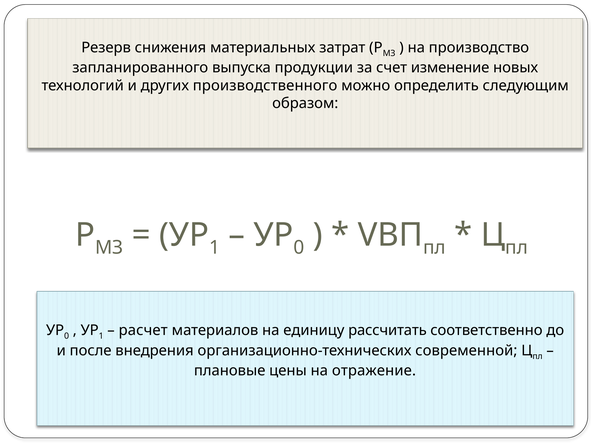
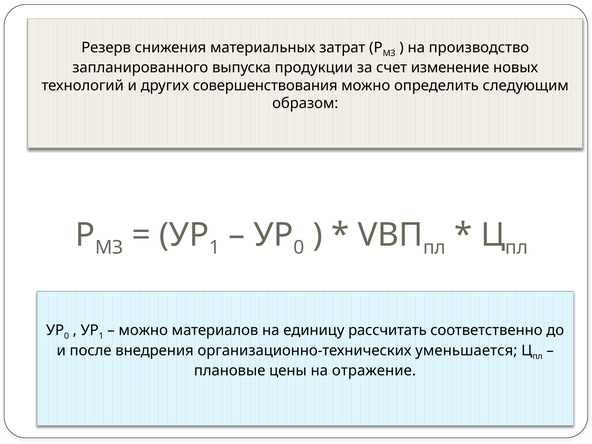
производственного: производственного -> совершенствования (265, 85)
расчет: расчет -> можно (143, 330)
современной: современной -> уменьшается (466, 351)
